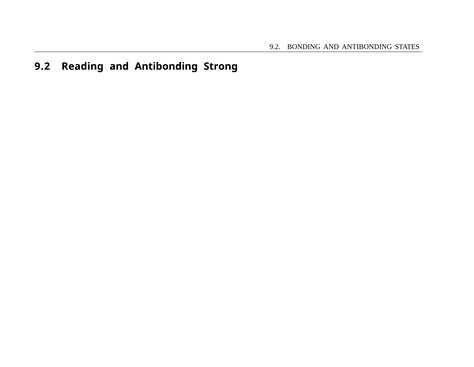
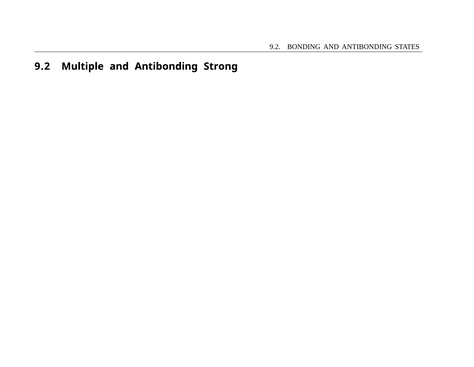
Reading: Reading -> Multiple (83, 66)
